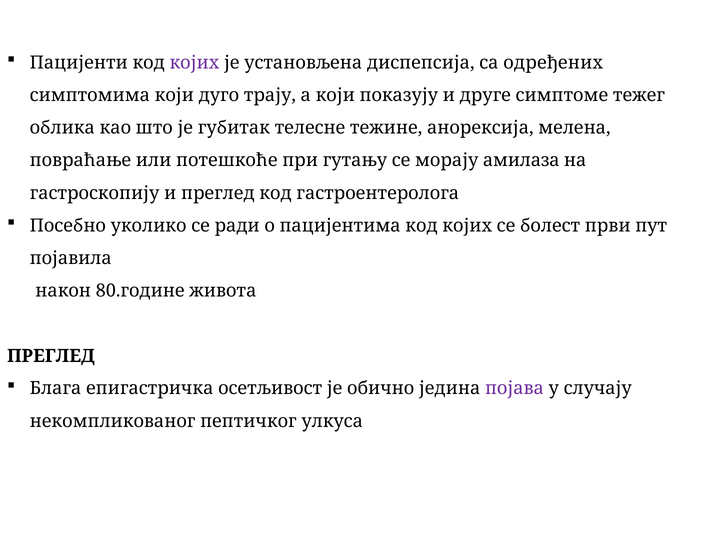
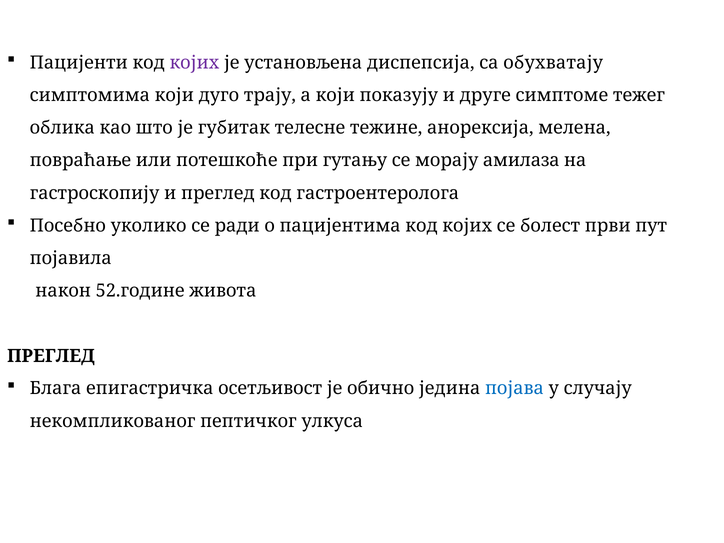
одређених: одређених -> обухватају (553, 63)
80.године: 80.године -> 52.године (140, 291)
појава colour: purple -> blue (514, 389)
